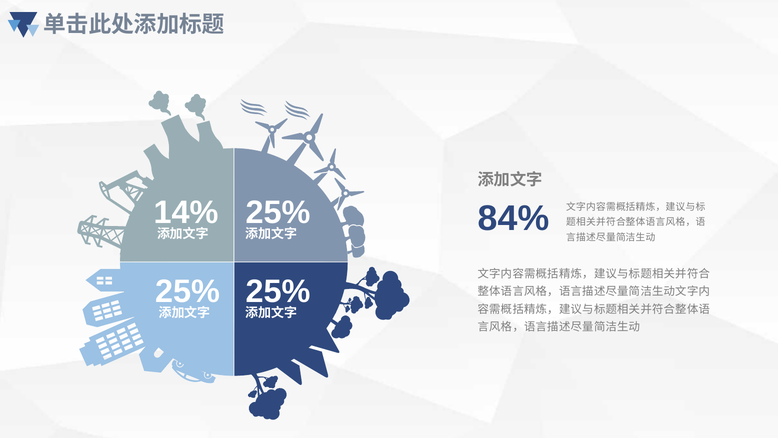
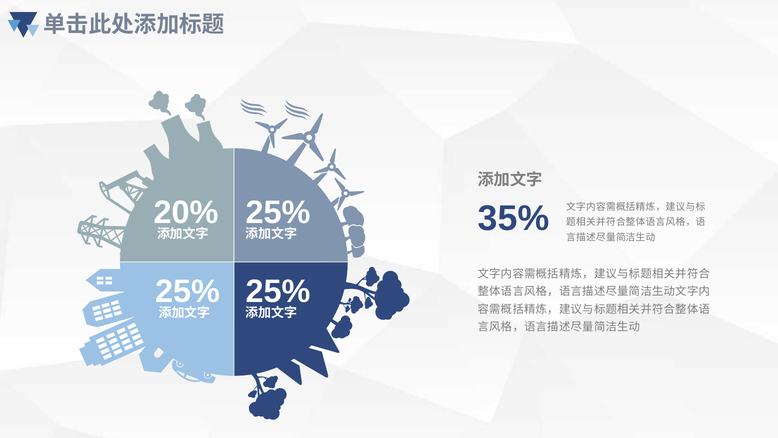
14%: 14% -> 20% (186, 213)
84%: 84% -> 35% (514, 218)
